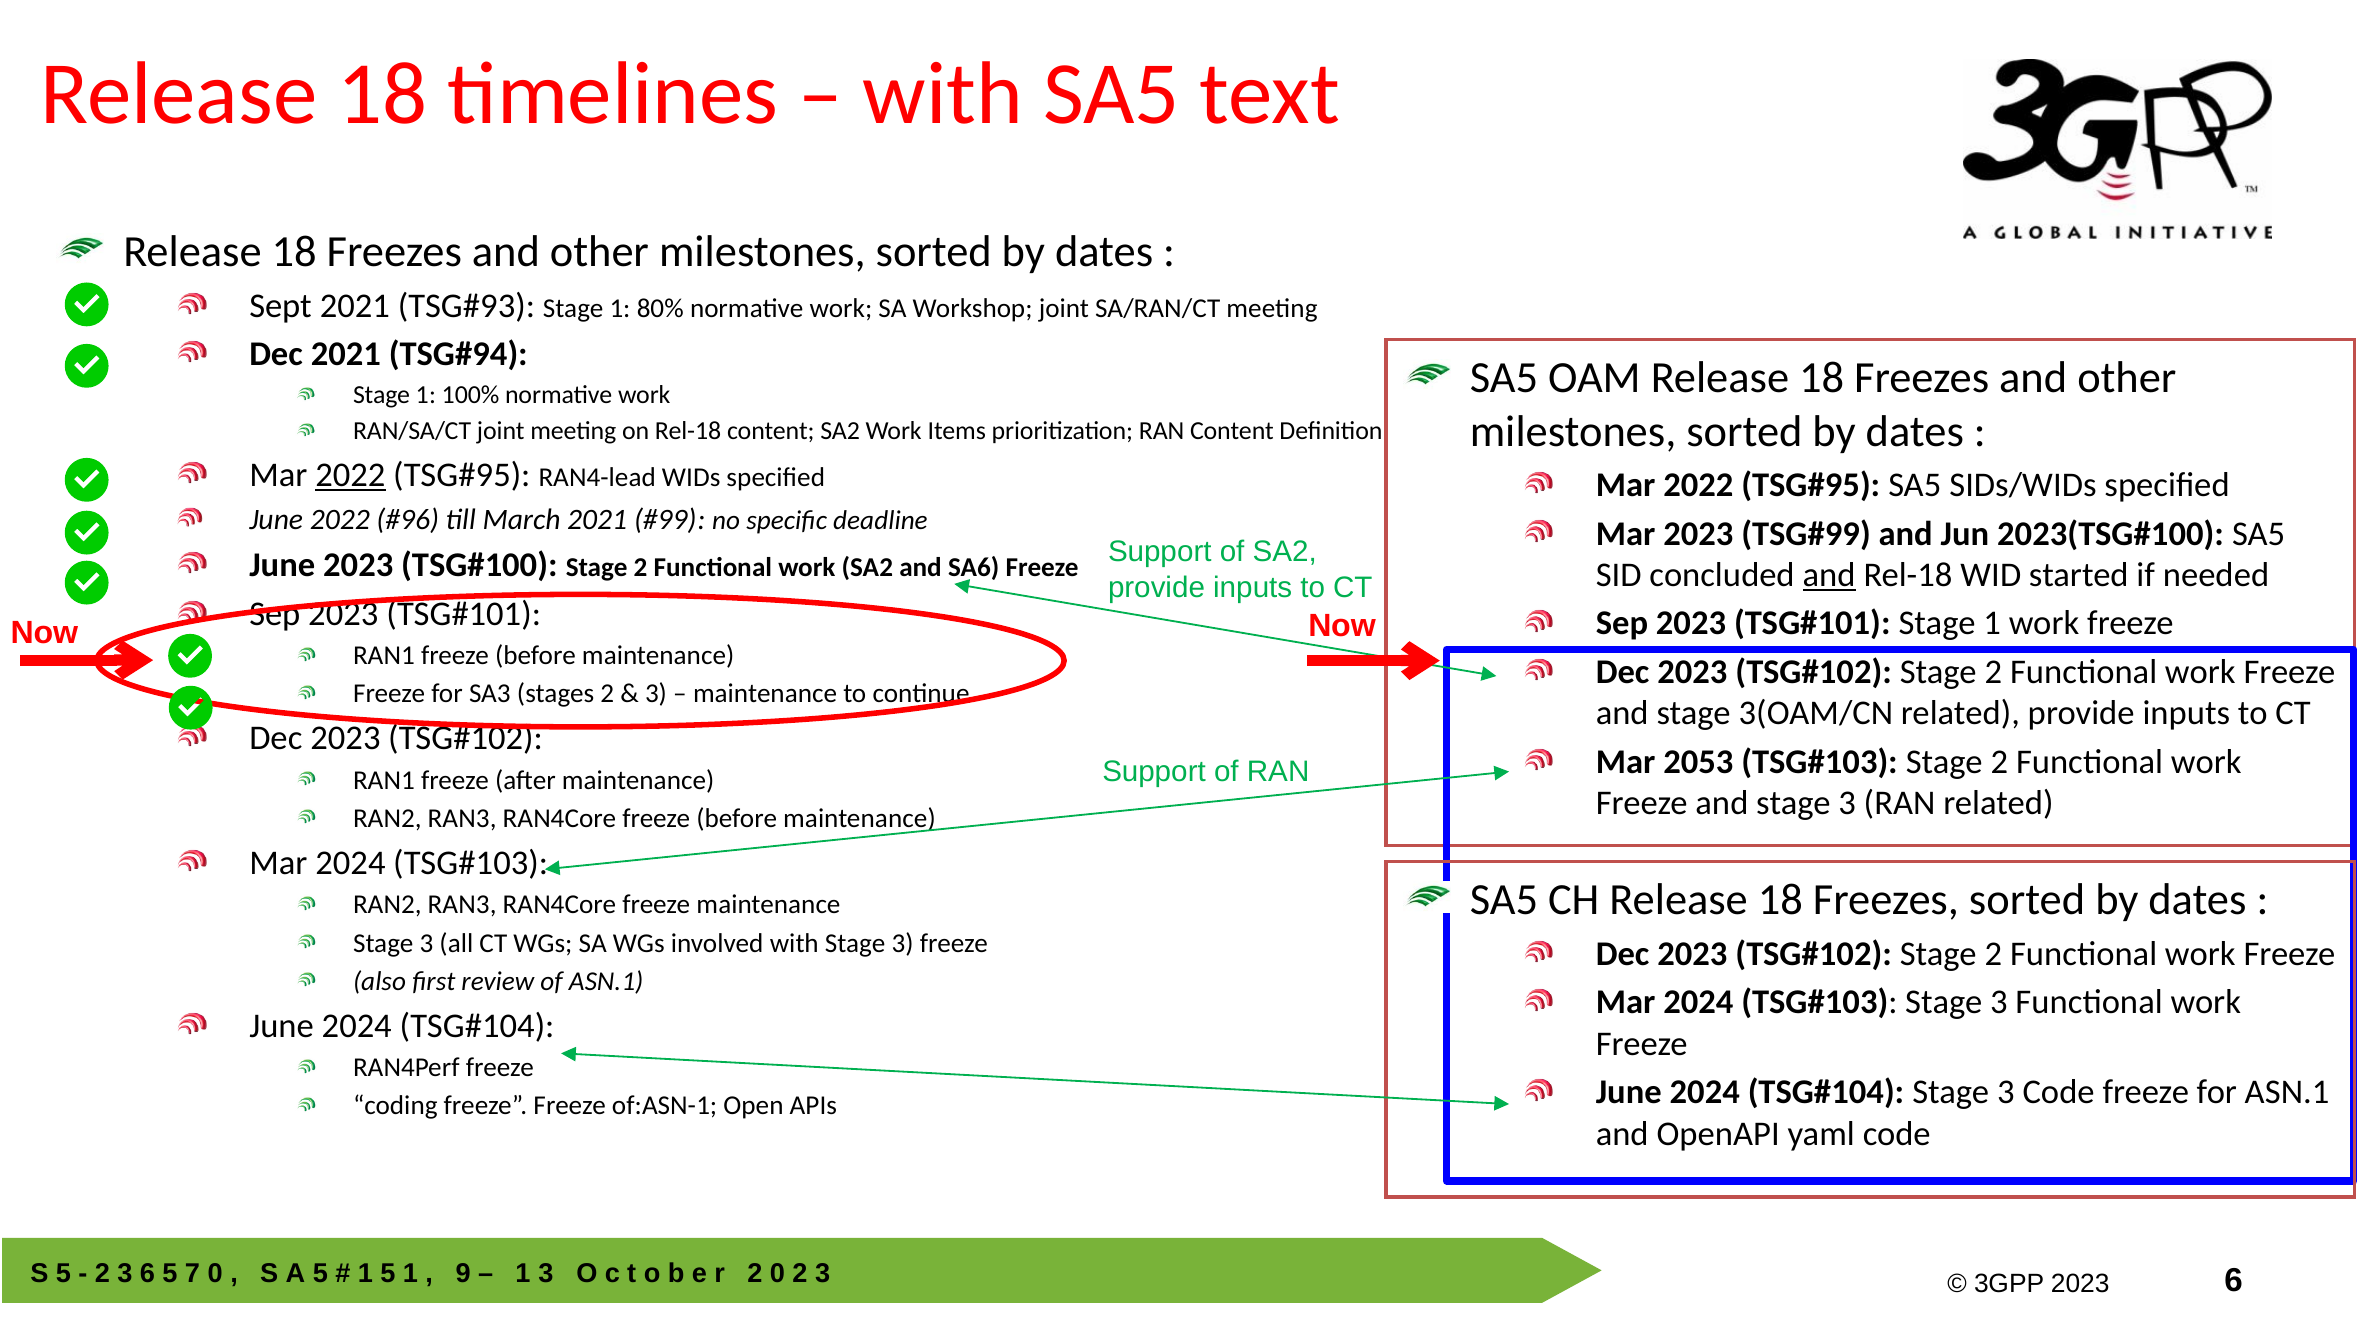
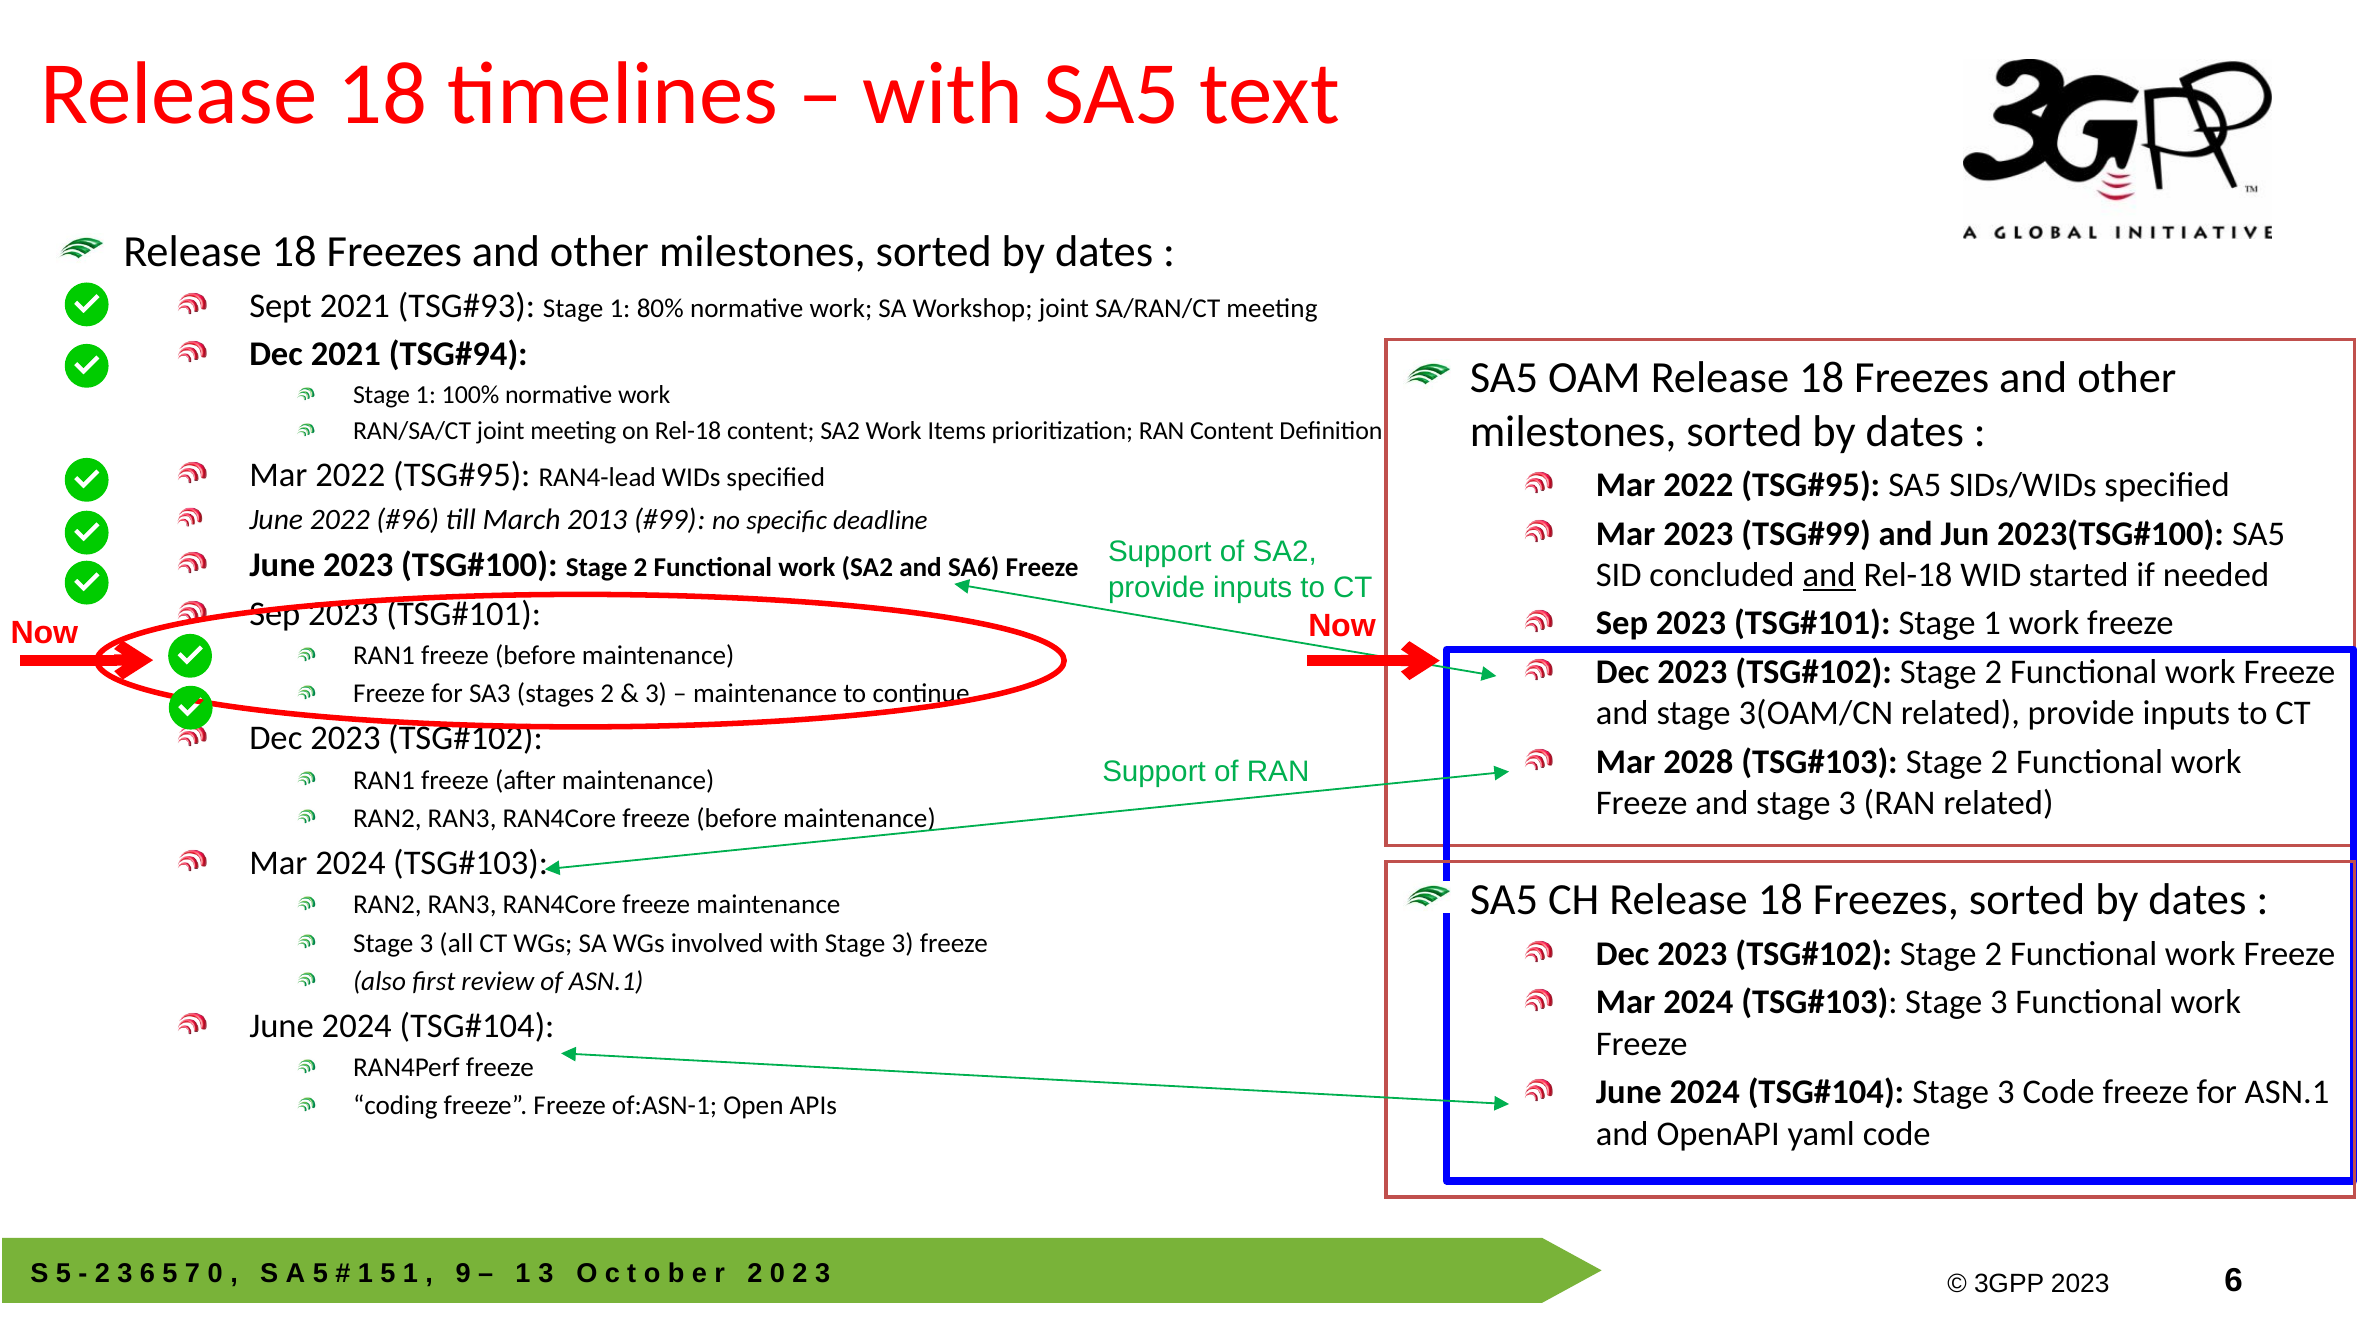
2022 underline: present -> none (350, 475)
March 2021: 2021 -> 2013 (597, 519)
2053: 2053 -> 2028 (1698, 762)
